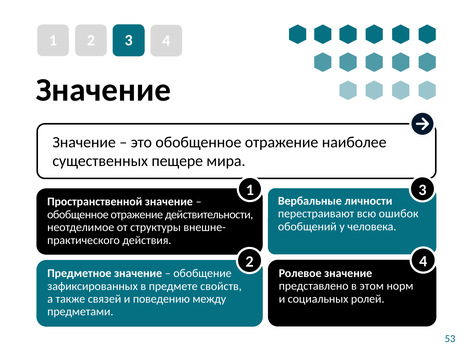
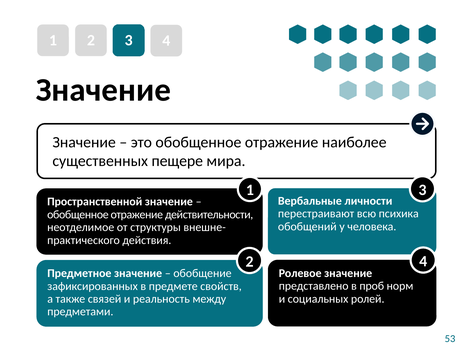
ошибок: ошибок -> психика (399, 214)
этом: этом -> проб (372, 286)
поведению: поведению -> реальность (161, 299)
